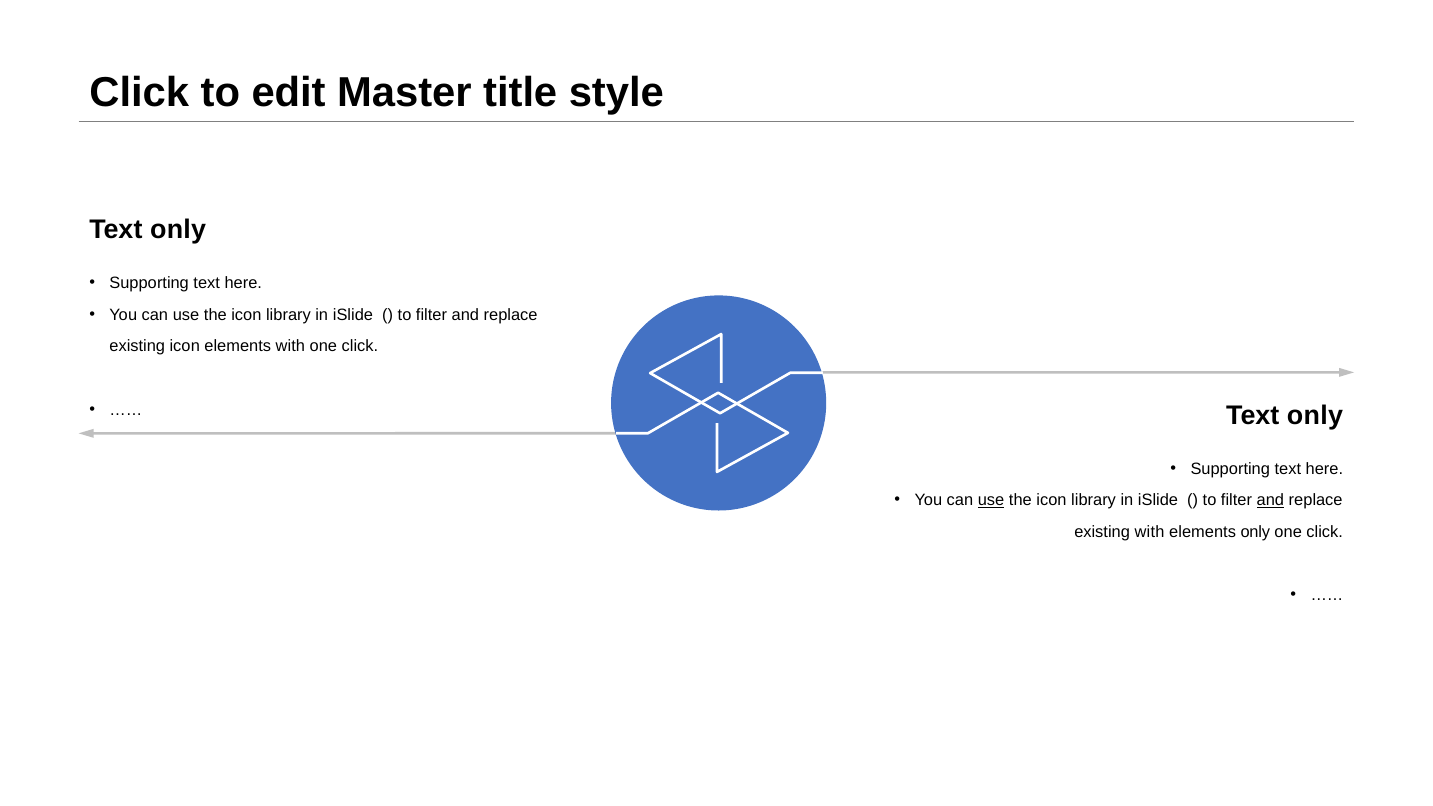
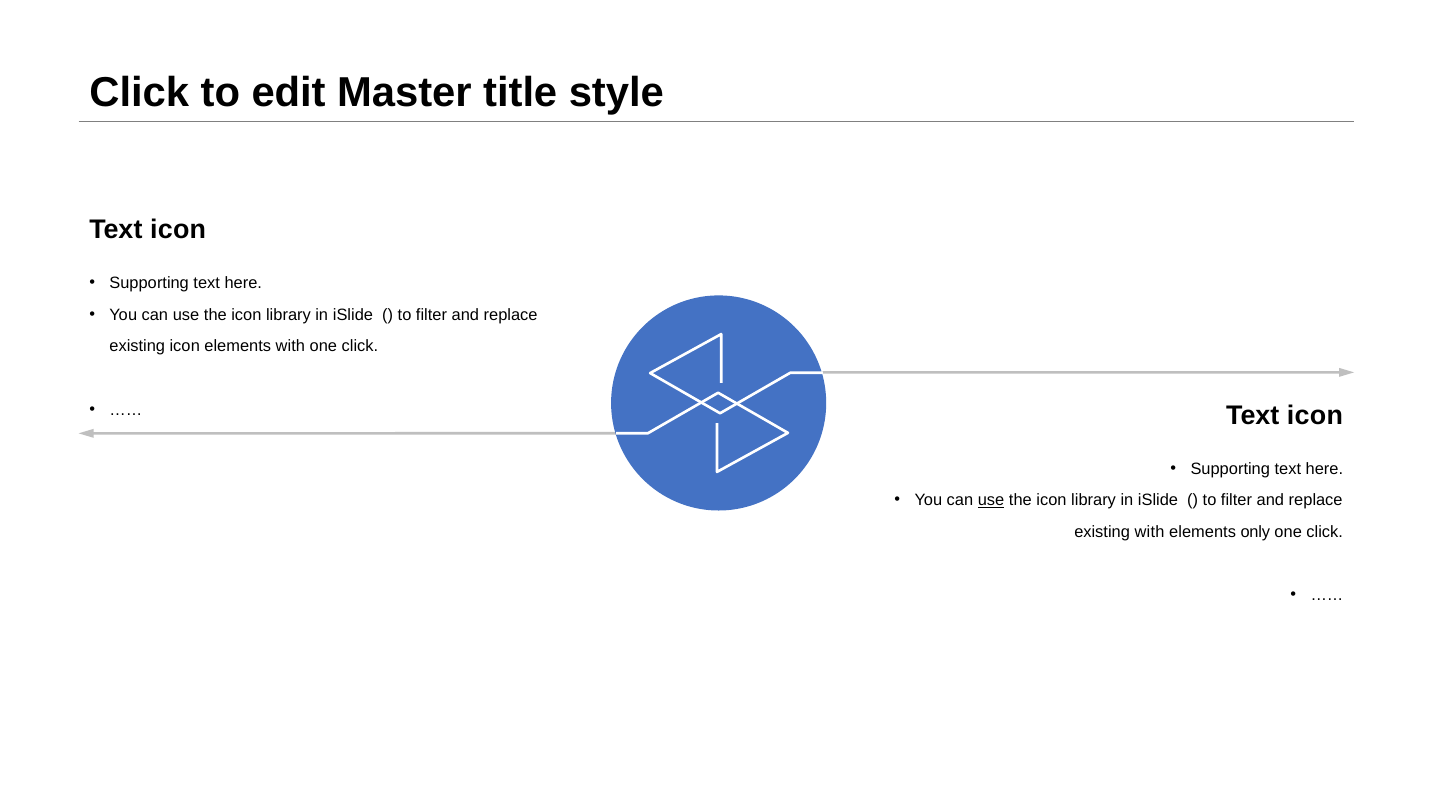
only: only -> icon (178, 230)
only: only -> icon (1315, 415)
and underline: present -> none (1270, 500)
